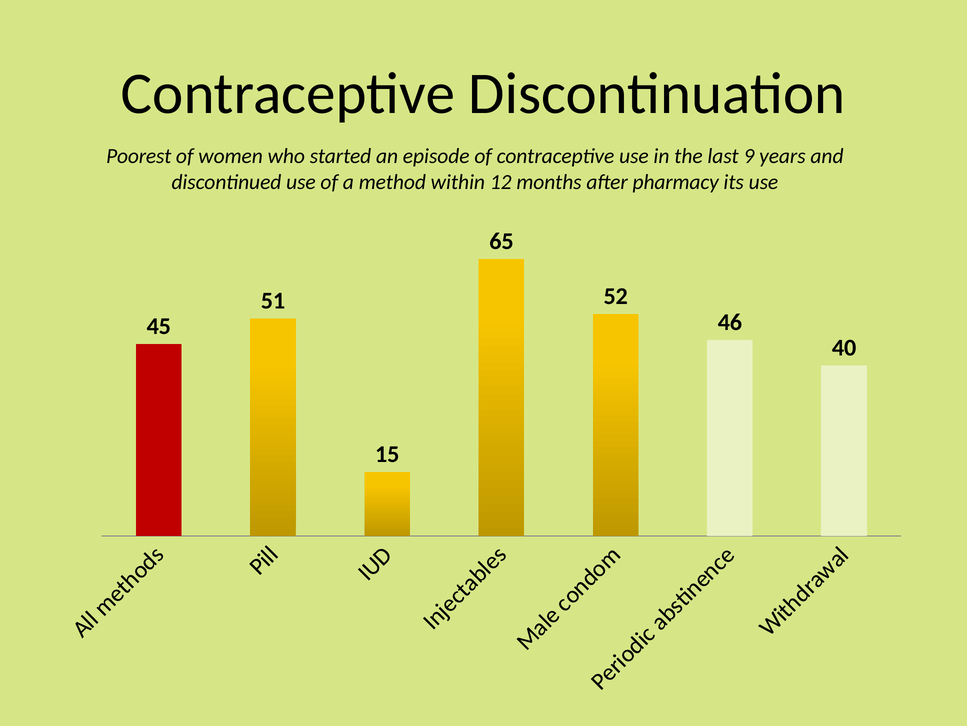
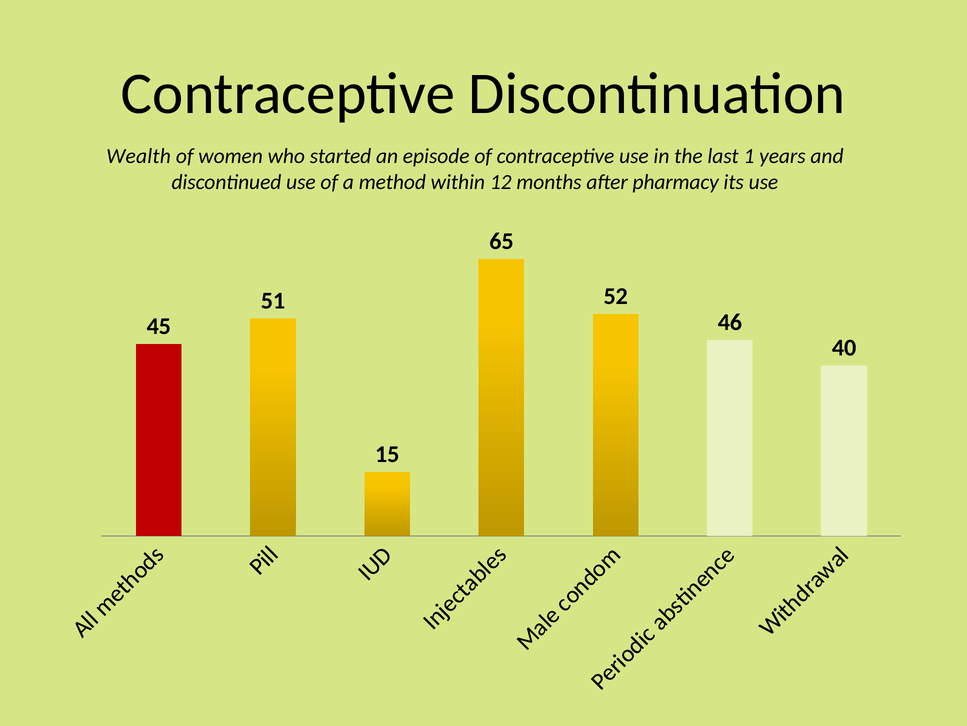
Poorest: Poorest -> Wealth (139, 156)
9: 9 -> 1 (749, 156)
